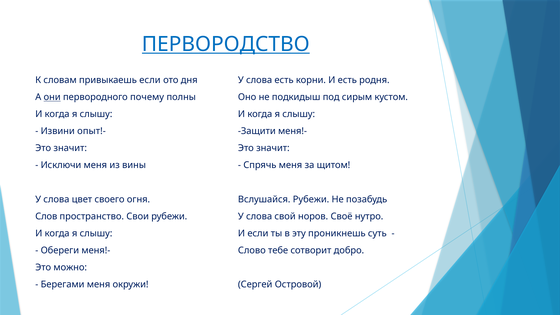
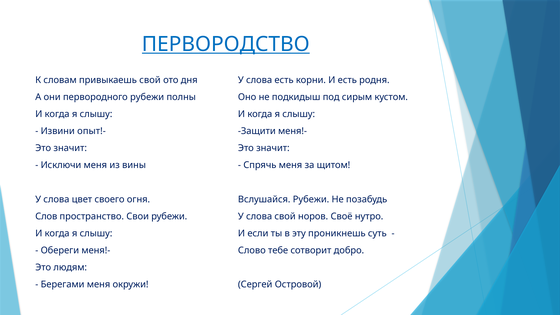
привыкаешь если: если -> свой (150, 80)
они underline: present -> none (52, 97)
первородного почему: почему -> рубежи (147, 97)
можно: можно -> людям (70, 267)
